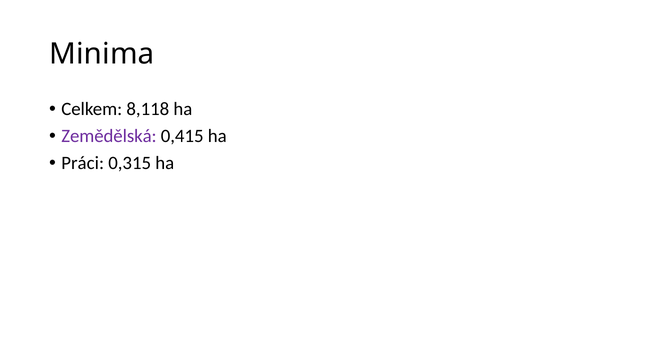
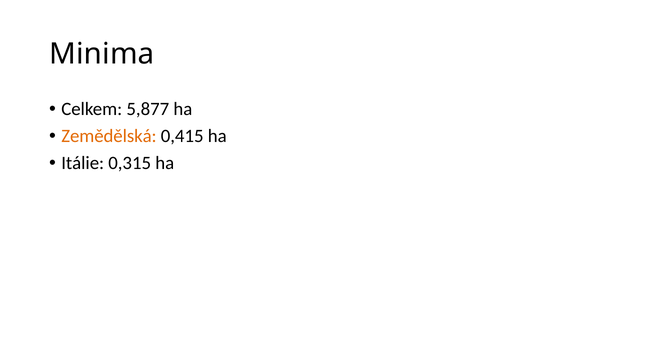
8,118: 8,118 -> 5,877 (148, 109)
Zemědělská colour: purple -> orange (109, 136)
Práci: Práci -> Itálie (83, 163)
